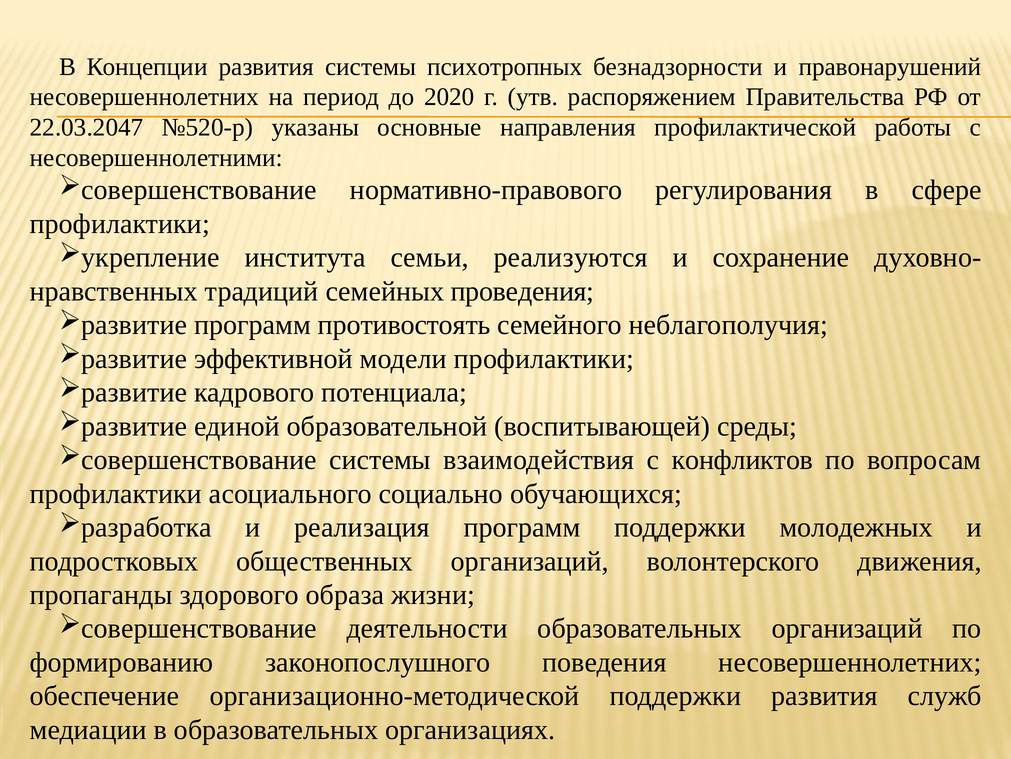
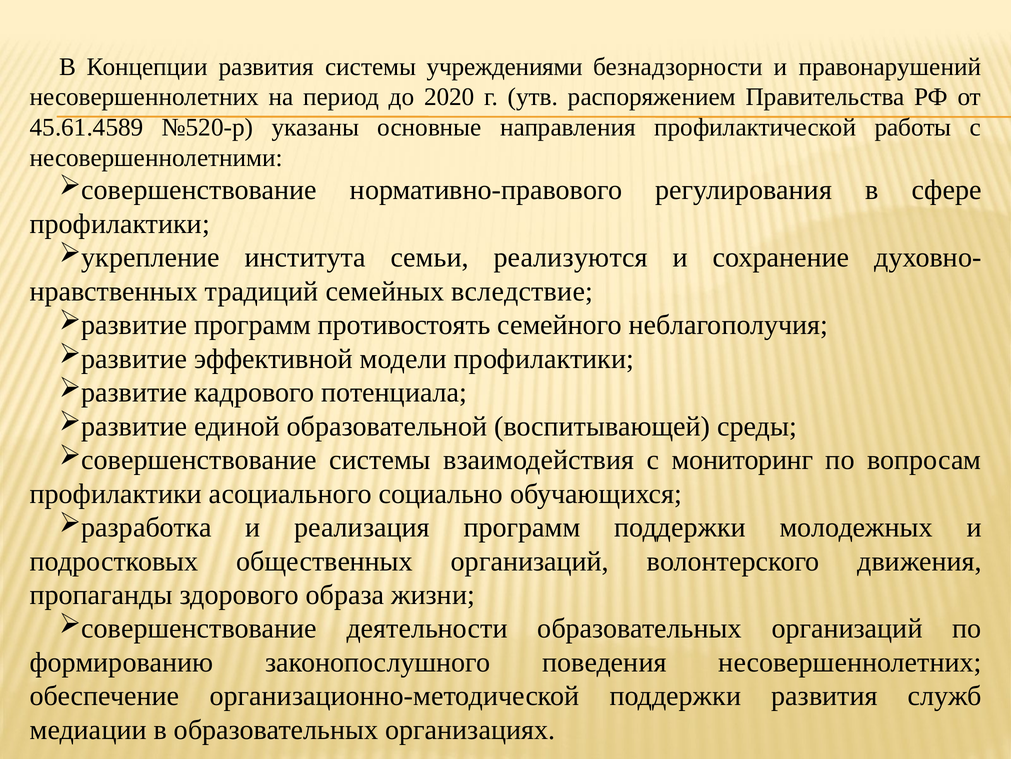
психотропных: психотропных -> учреждениями (505, 67)
22.03.2047: 22.03.2047 -> 45.61.4589 (87, 127)
проведения: проведения -> вследствие (522, 291)
конфликтов: конфликтов -> мониторинг (742, 460)
